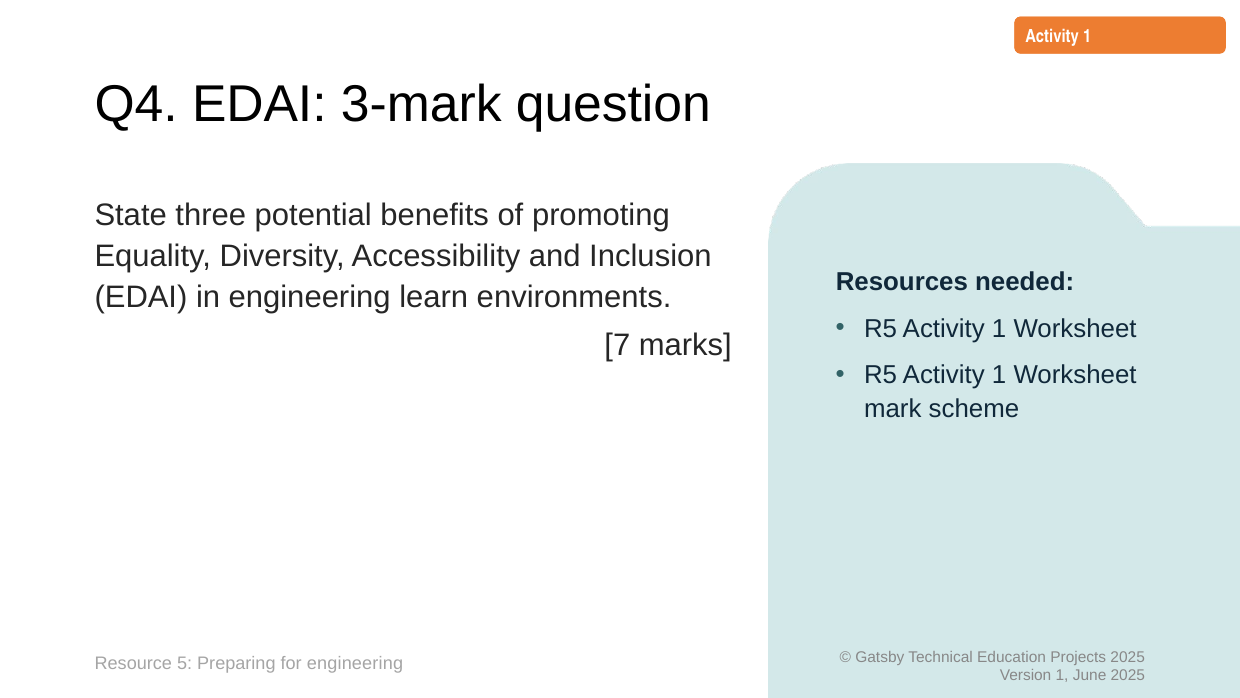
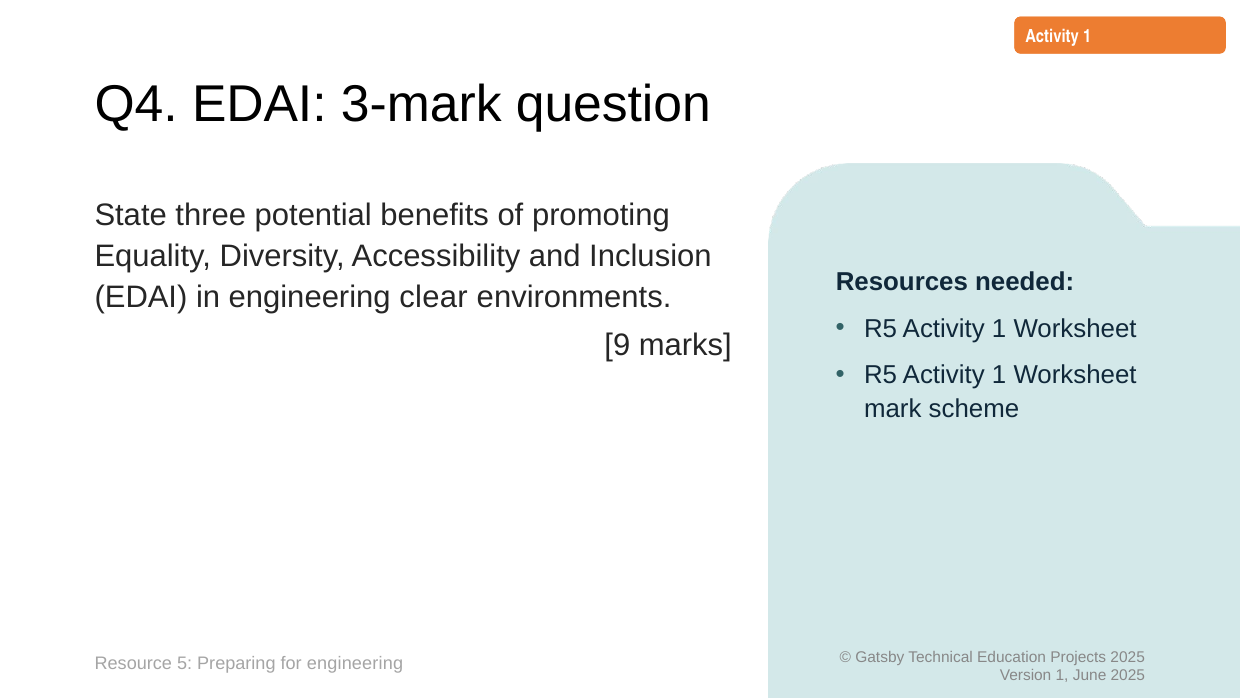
learn: learn -> clear (434, 297)
7: 7 -> 9 (617, 345)
